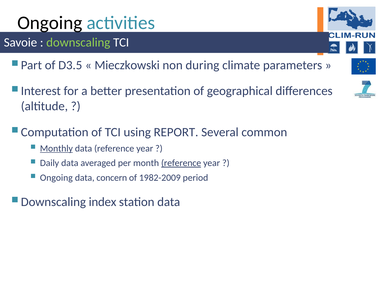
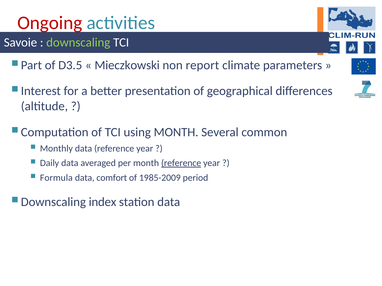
Ongoing colour: black -> red (50, 23)
during: during -> report (202, 65)
using REPORT: REPORT -> MONTH (176, 132)
Monthly underline: present -> none (56, 149)
Ongoing: Ongoing -> Formula (56, 178)
concern: concern -> comfort (112, 178)
1982-2009: 1982-2009 -> 1985-2009 (160, 178)
